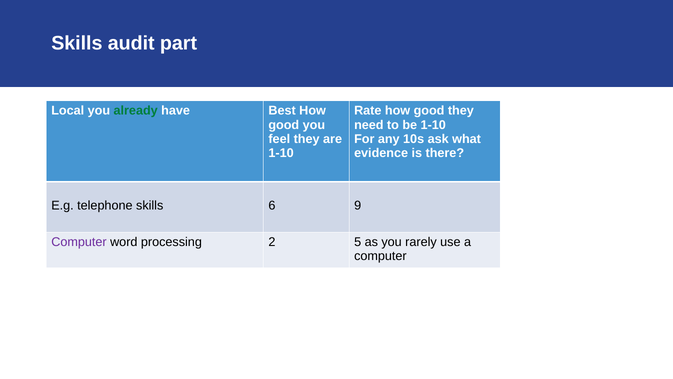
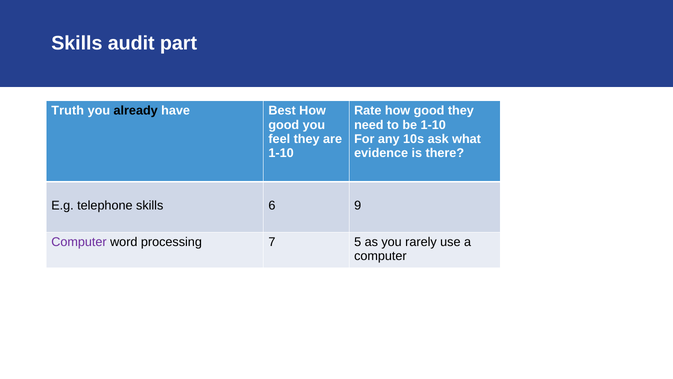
Local: Local -> Truth (68, 111)
already colour: green -> black (136, 111)
2: 2 -> 7 (272, 242)
